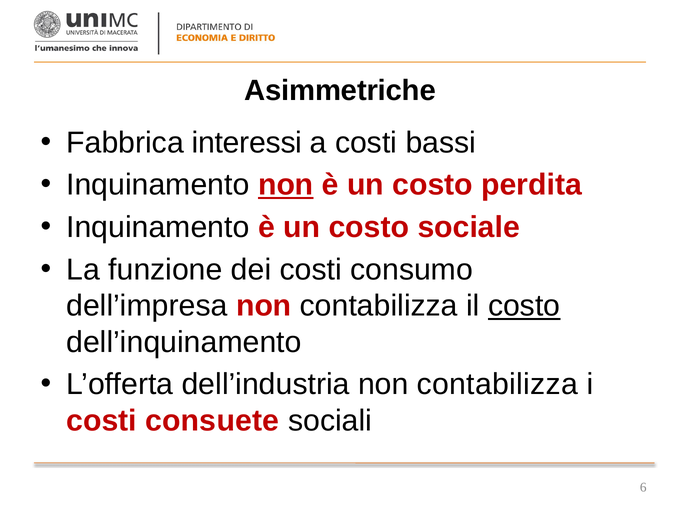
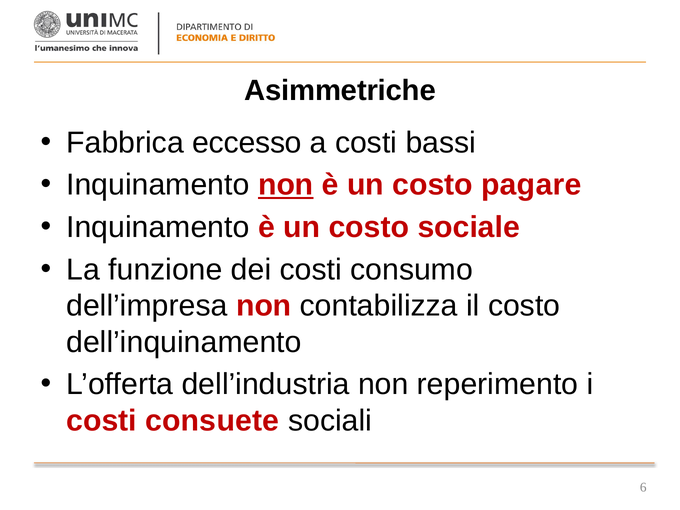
interessi: interessi -> eccesso (247, 143)
perdita: perdita -> pagare (531, 185)
costo underline: present -> none (524, 306)
dell’industria non contabilizza: contabilizza -> reperimento (498, 385)
